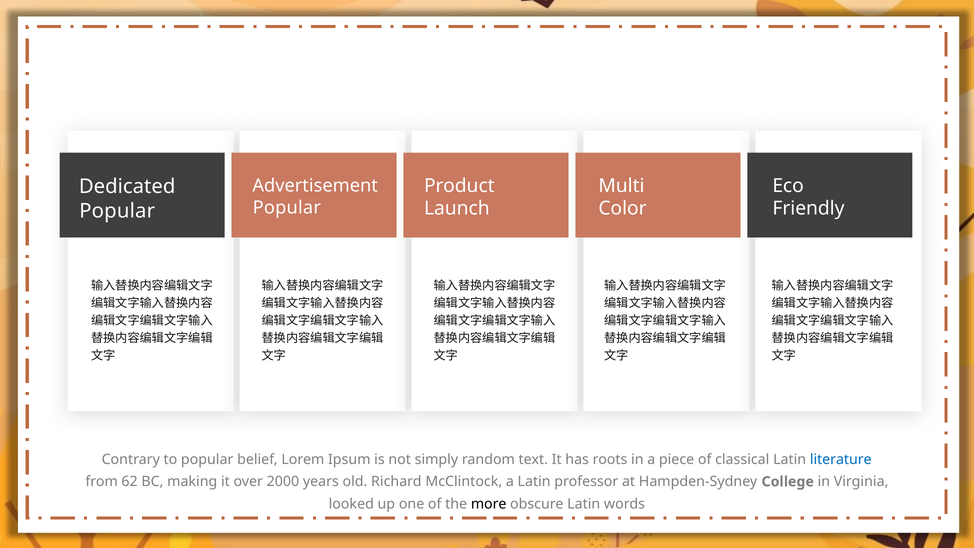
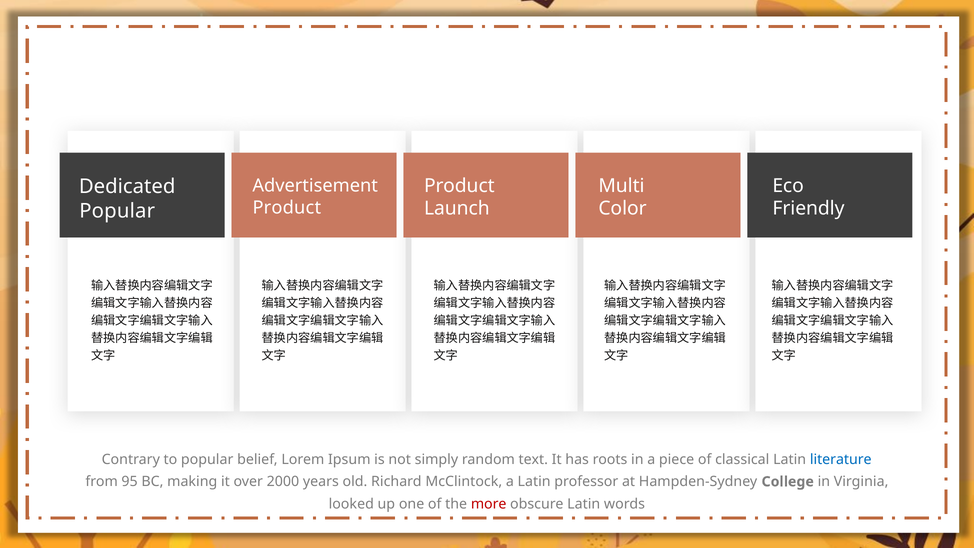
Popular: Popular -> Product (287, 208)
62: 62 -> 95 (130, 482)
more colour: black -> red (489, 504)
